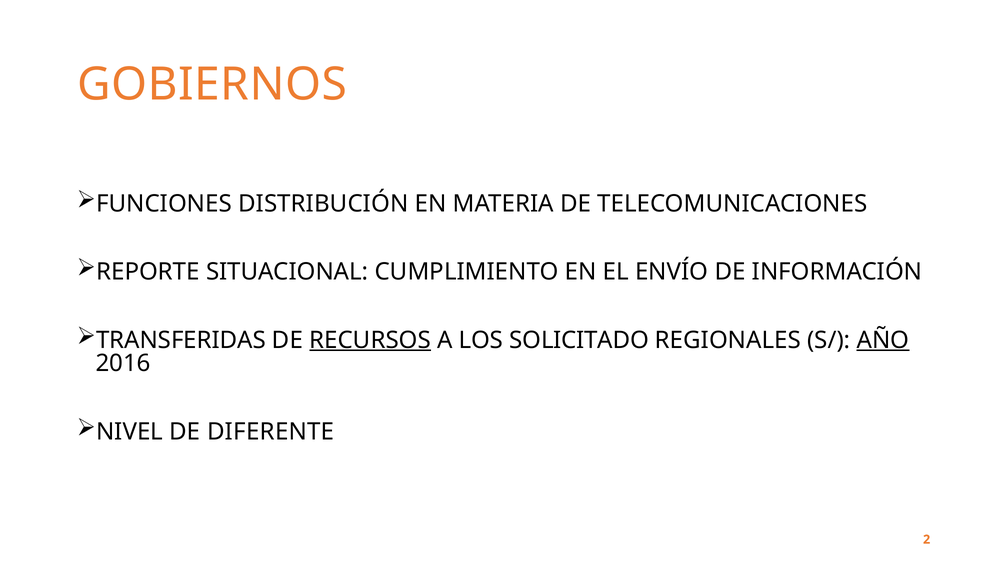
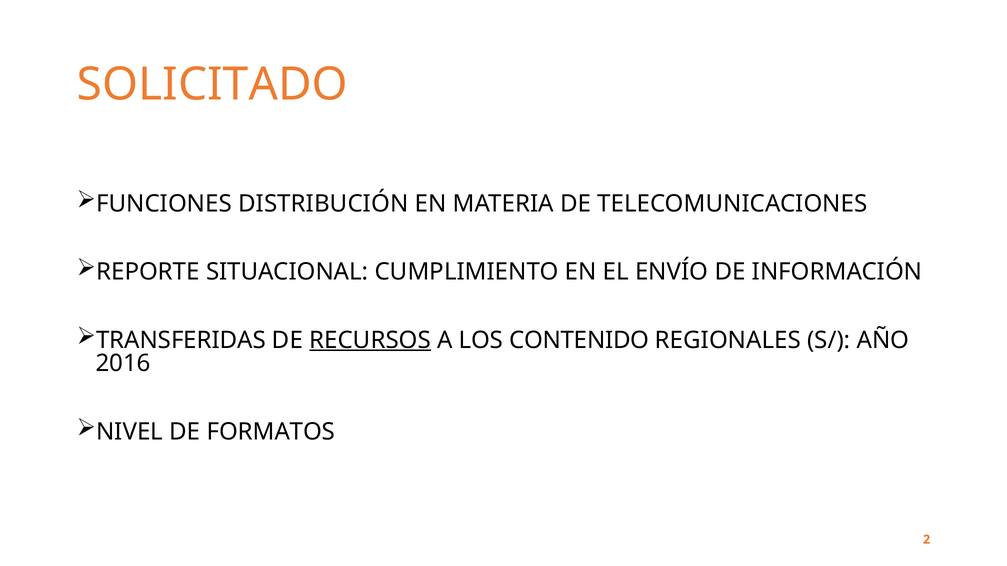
GOBIERNOS: GOBIERNOS -> SOLICITADO (212, 85)
SOLICITADO: SOLICITADO -> CONTENIDO (579, 340)
AÑO underline: present -> none (883, 340)
DIFERENTE: DIFERENTE -> FORMATOS (271, 432)
